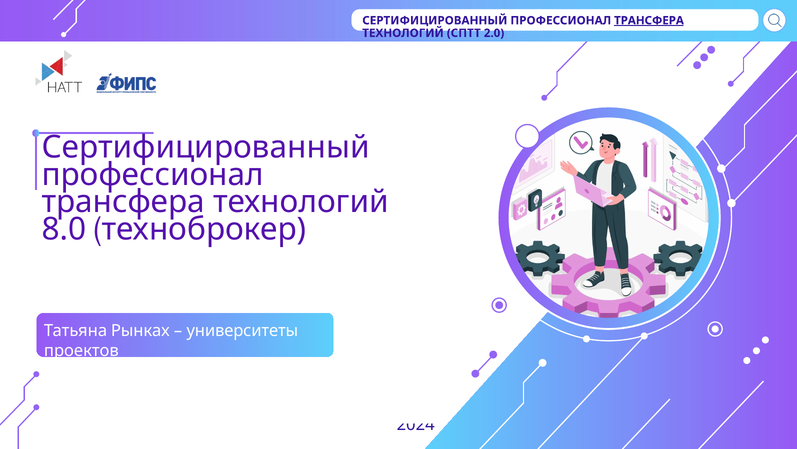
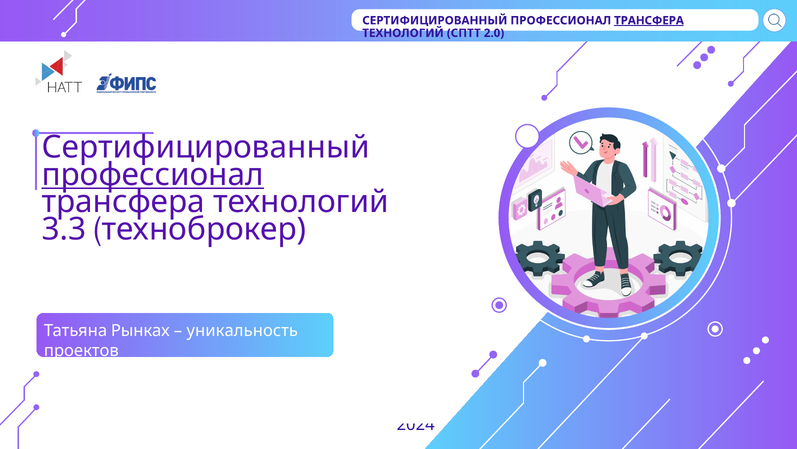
профессионал underline: none -> present (153, 174)
8.0: 8.0 -> 3.3 (64, 229)
университеты: университеты -> уникальность (242, 330)
